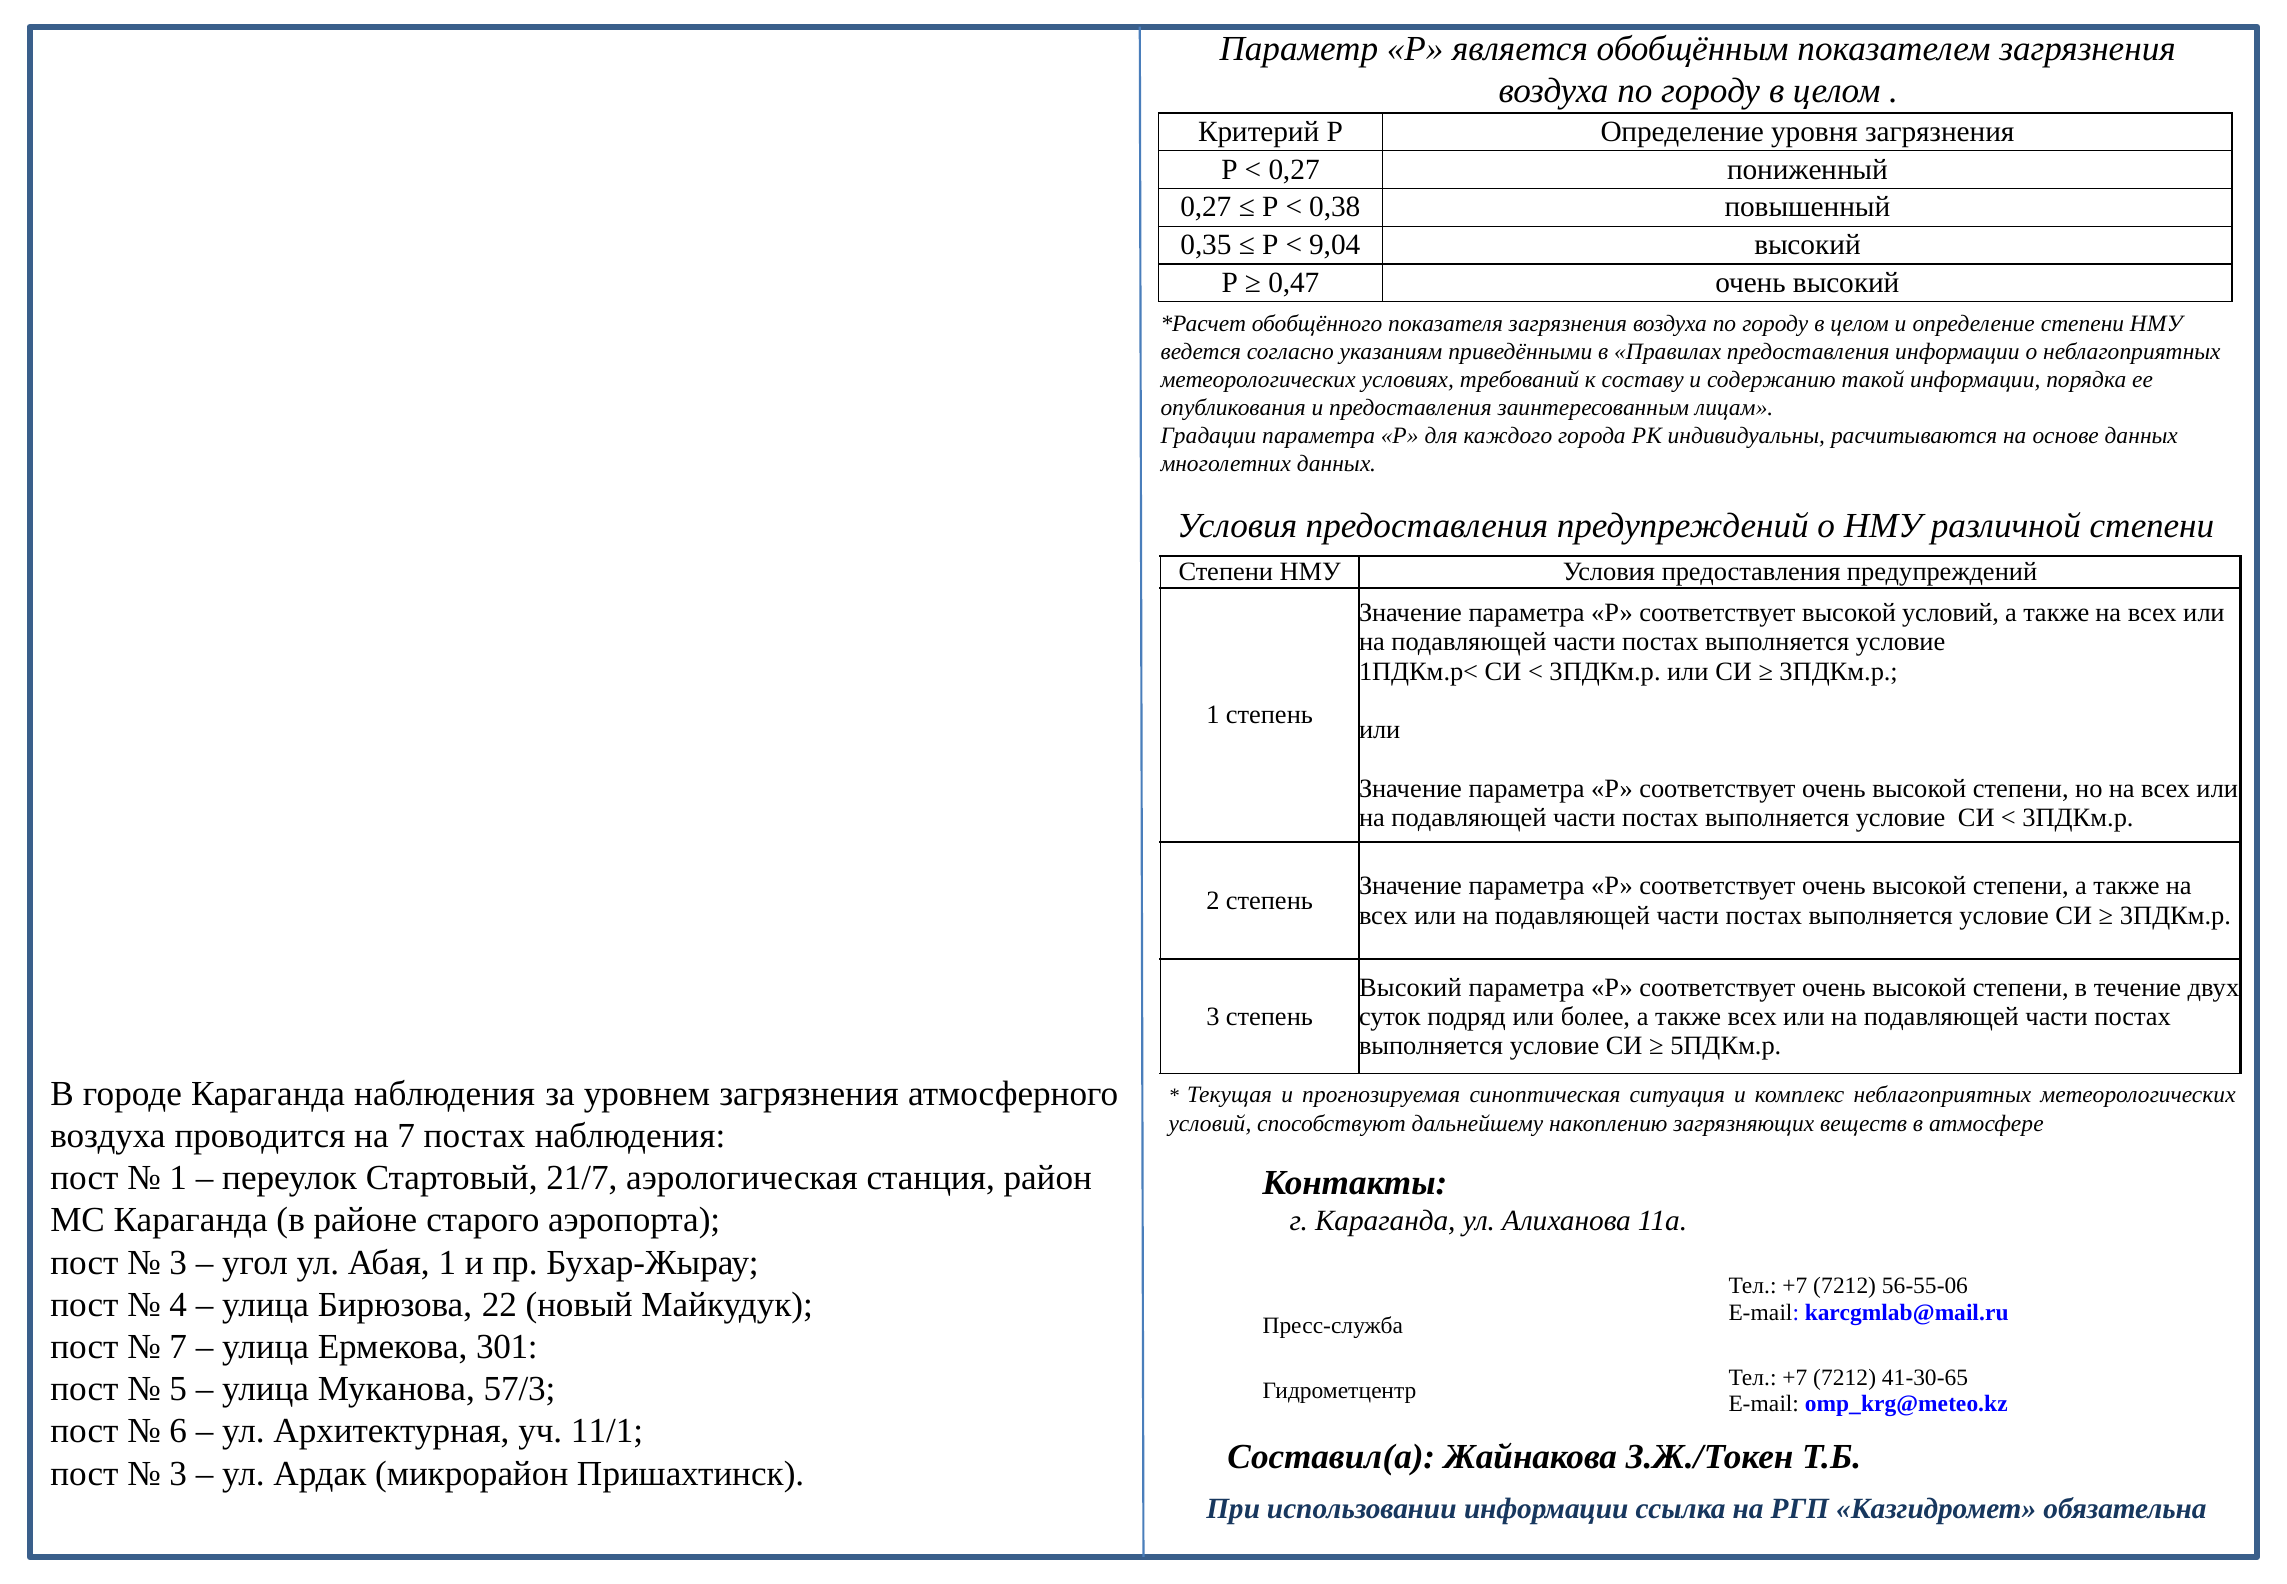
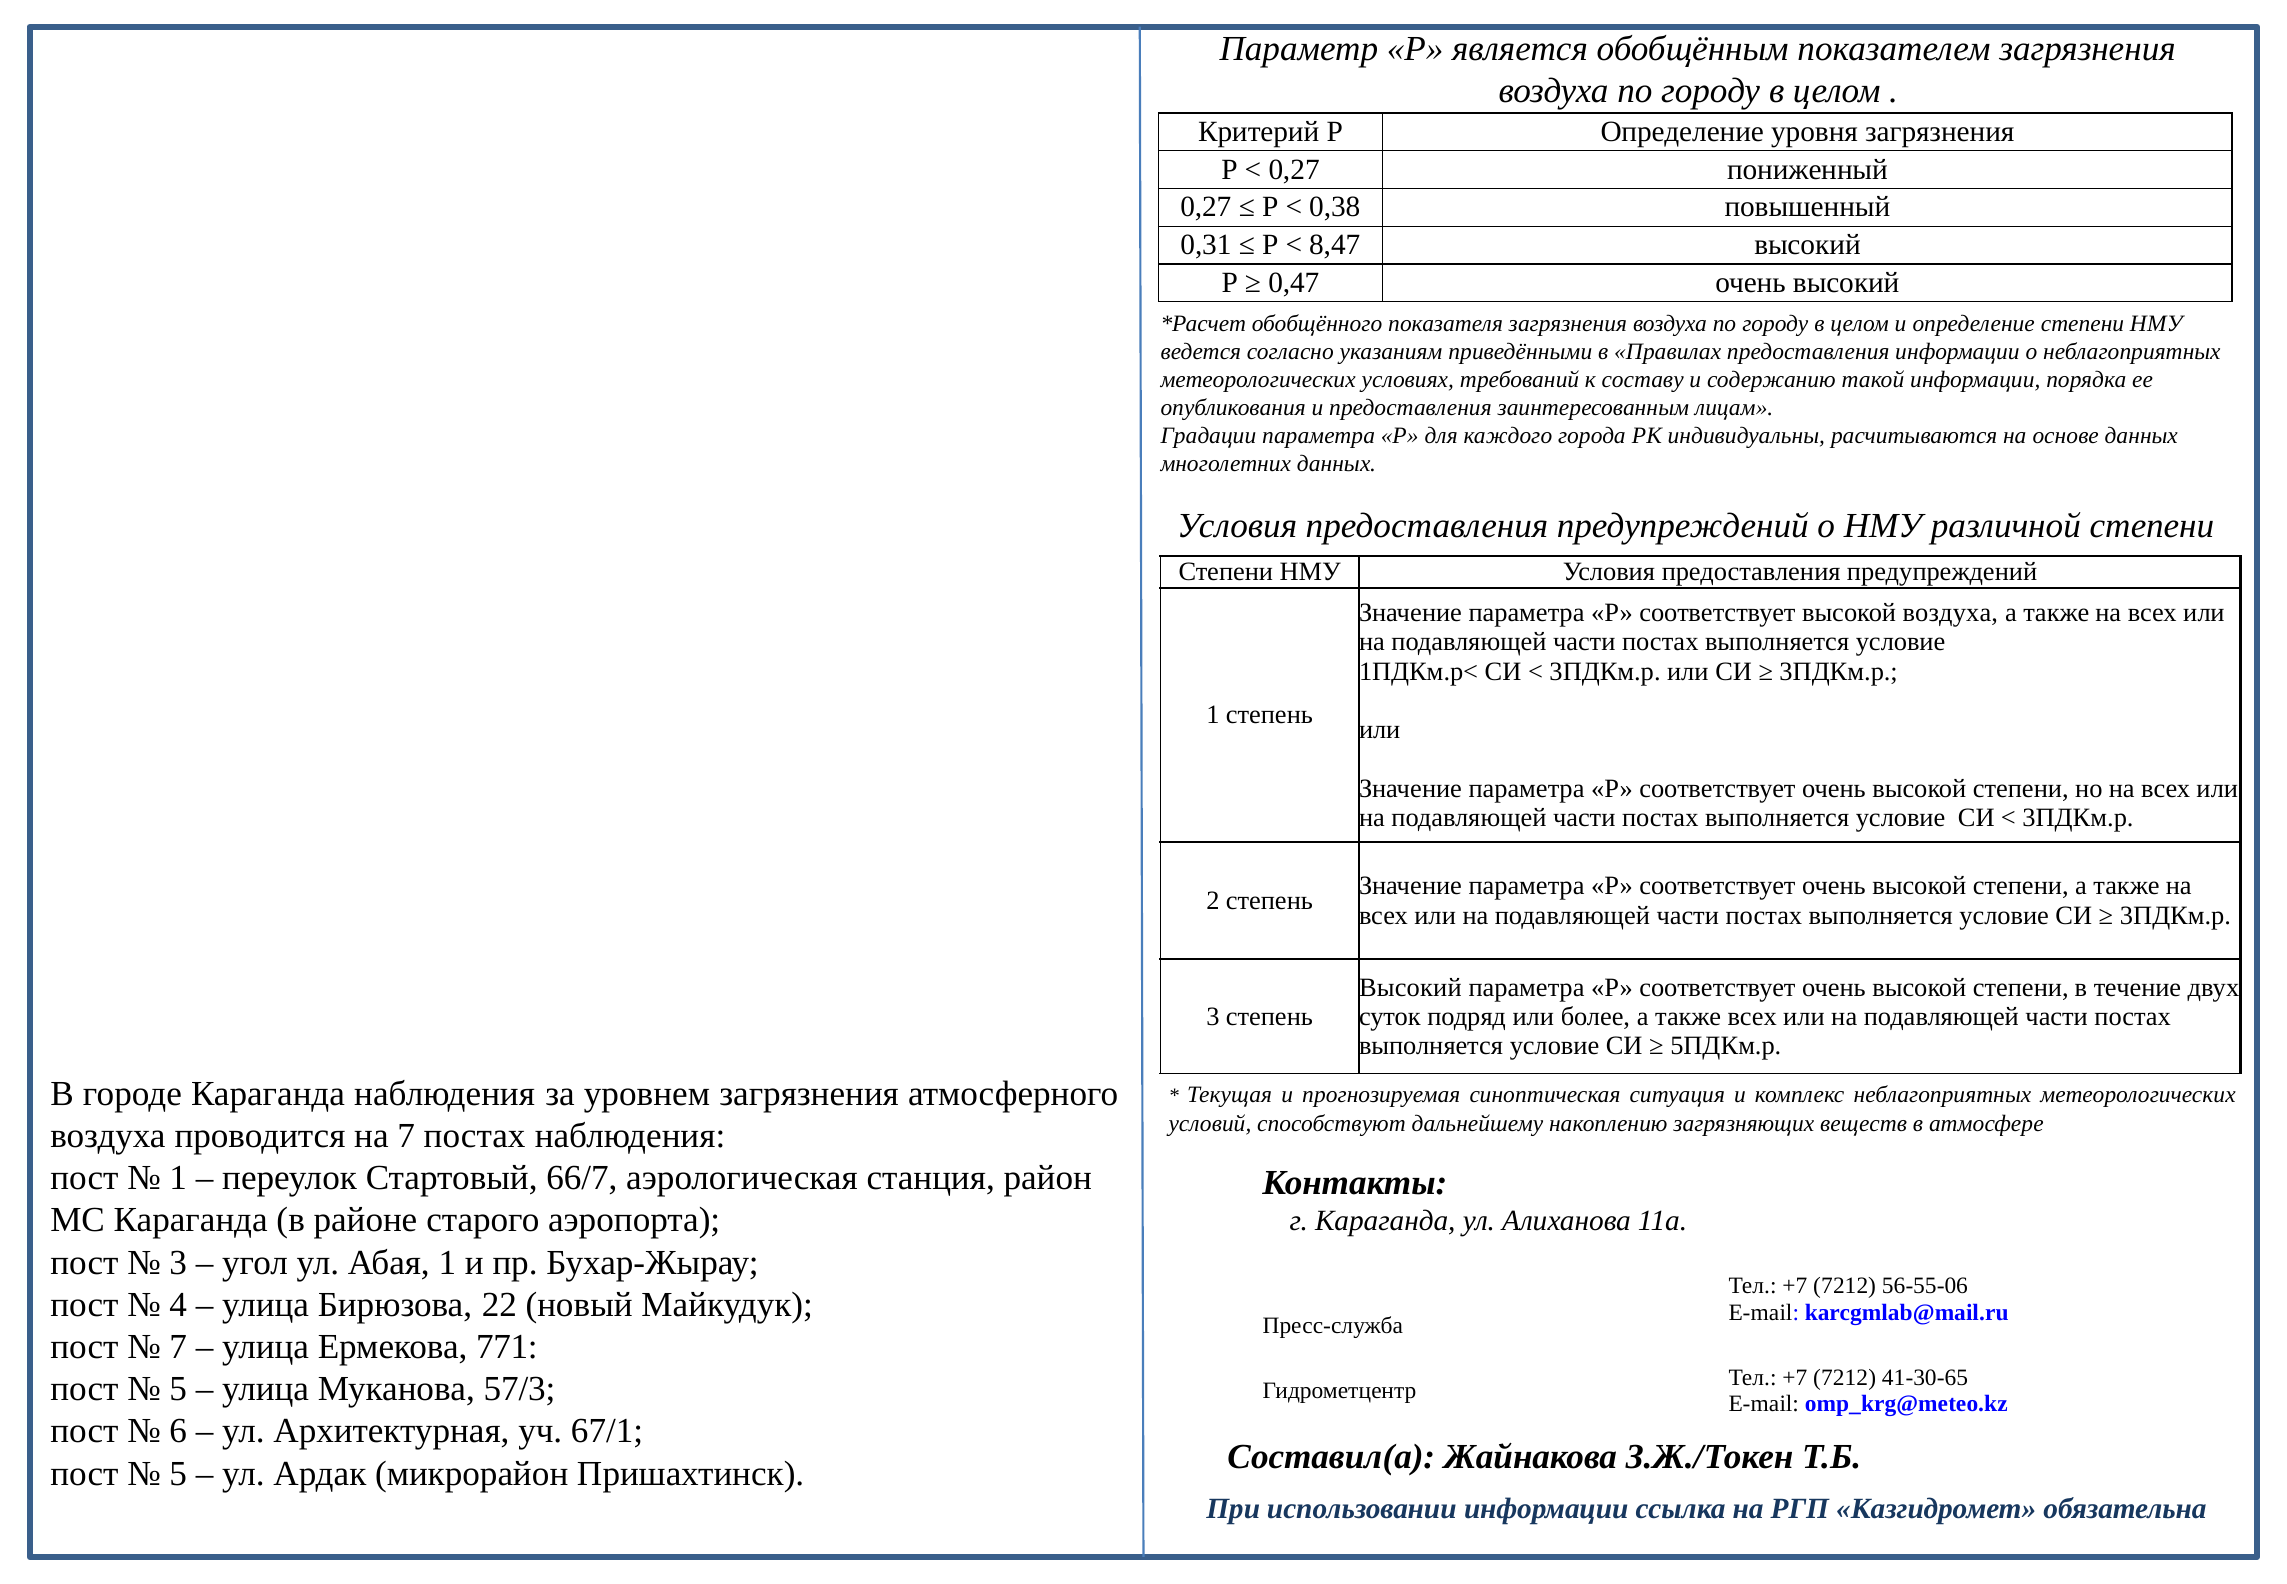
0,35: 0,35 -> 0,31 (1206, 245)
9,04: 9,04 -> 8,47 (1335, 245)
высокой условий: условий -> воздуха (1950, 613)
21/7: 21/7 -> 66/7 (582, 1177)
301: 301 -> 771 (507, 1346)
11/1: 11/1 -> 67/1 (607, 1431)
3: 3 -> 5 (178, 1473)
